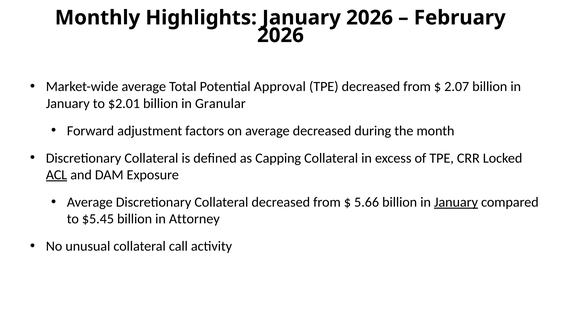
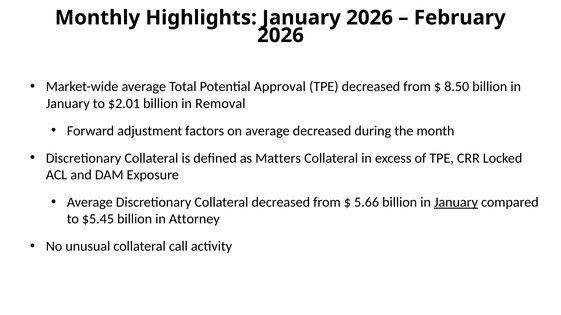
2.07: 2.07 -> 8.50 (457, 87)
Granular: Granular -> Removal (220, 104)
Capping: Capping -> Matters (278, 158)
ACL underline: present -> none (57, 175)
